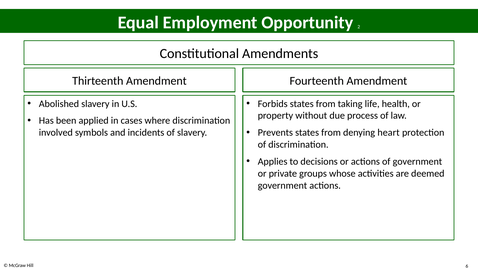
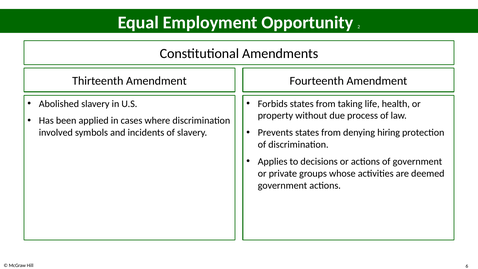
heart: heart -> hiring (389, 133)
